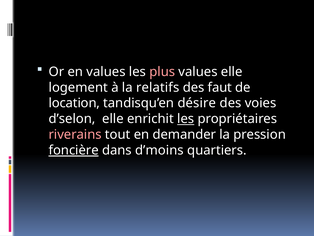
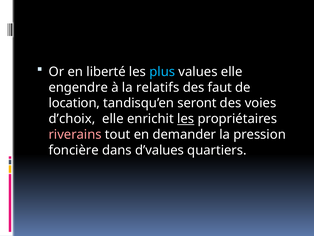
en values: values -> liberté (106, 72)
plus colour: pink -> light blue (162, 72)
logement: logement -> engendre (78, 87)
désire: désire -> seront (197, 103)
d’selon: d’selon -> d’choix (72, 119)
foncière underline: present -> none (74, 150)
d’moins: d’moins -> d’values (160, 150)
